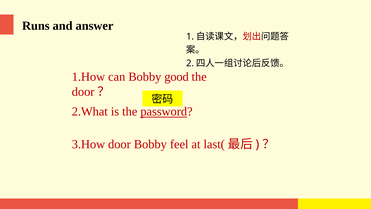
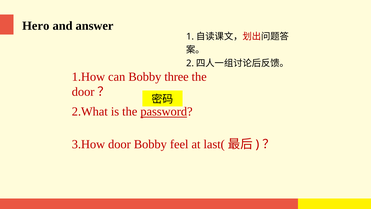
Runs: Runs -> Hero (36, 26)
good: good -> three (177, 77)
